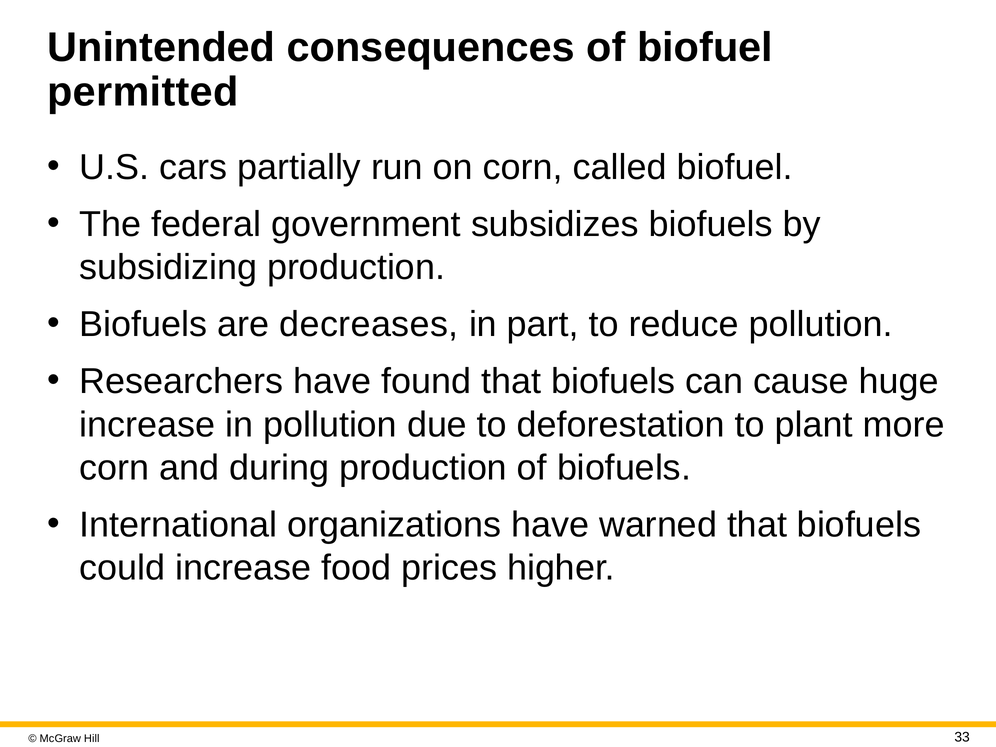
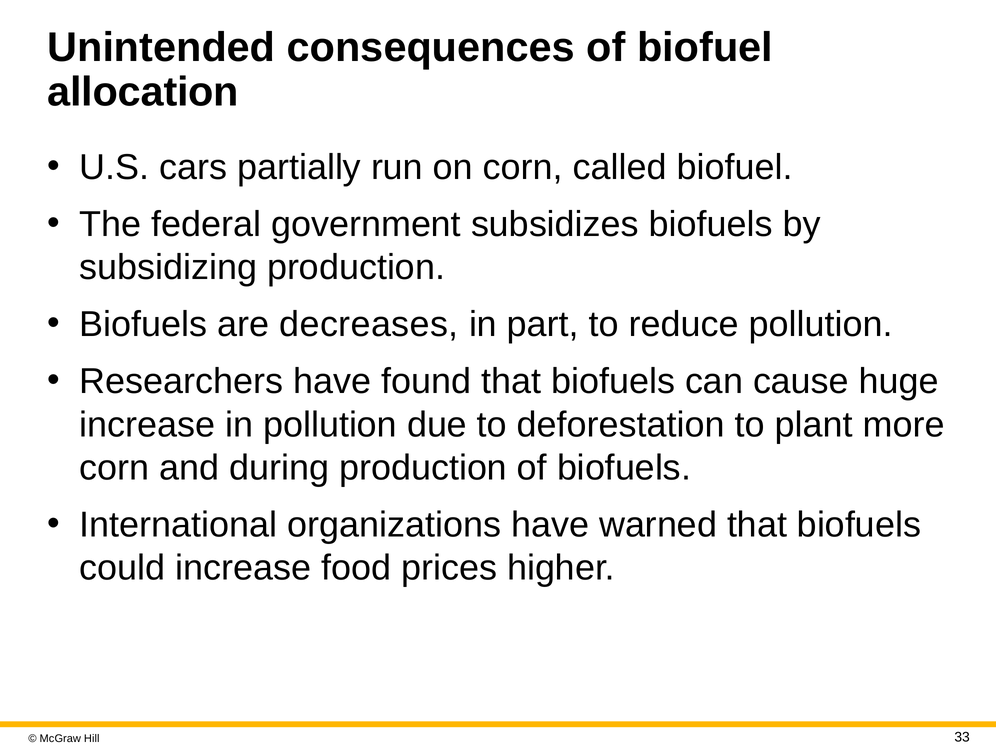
permitted: permitted -> allocation (143, 92)
